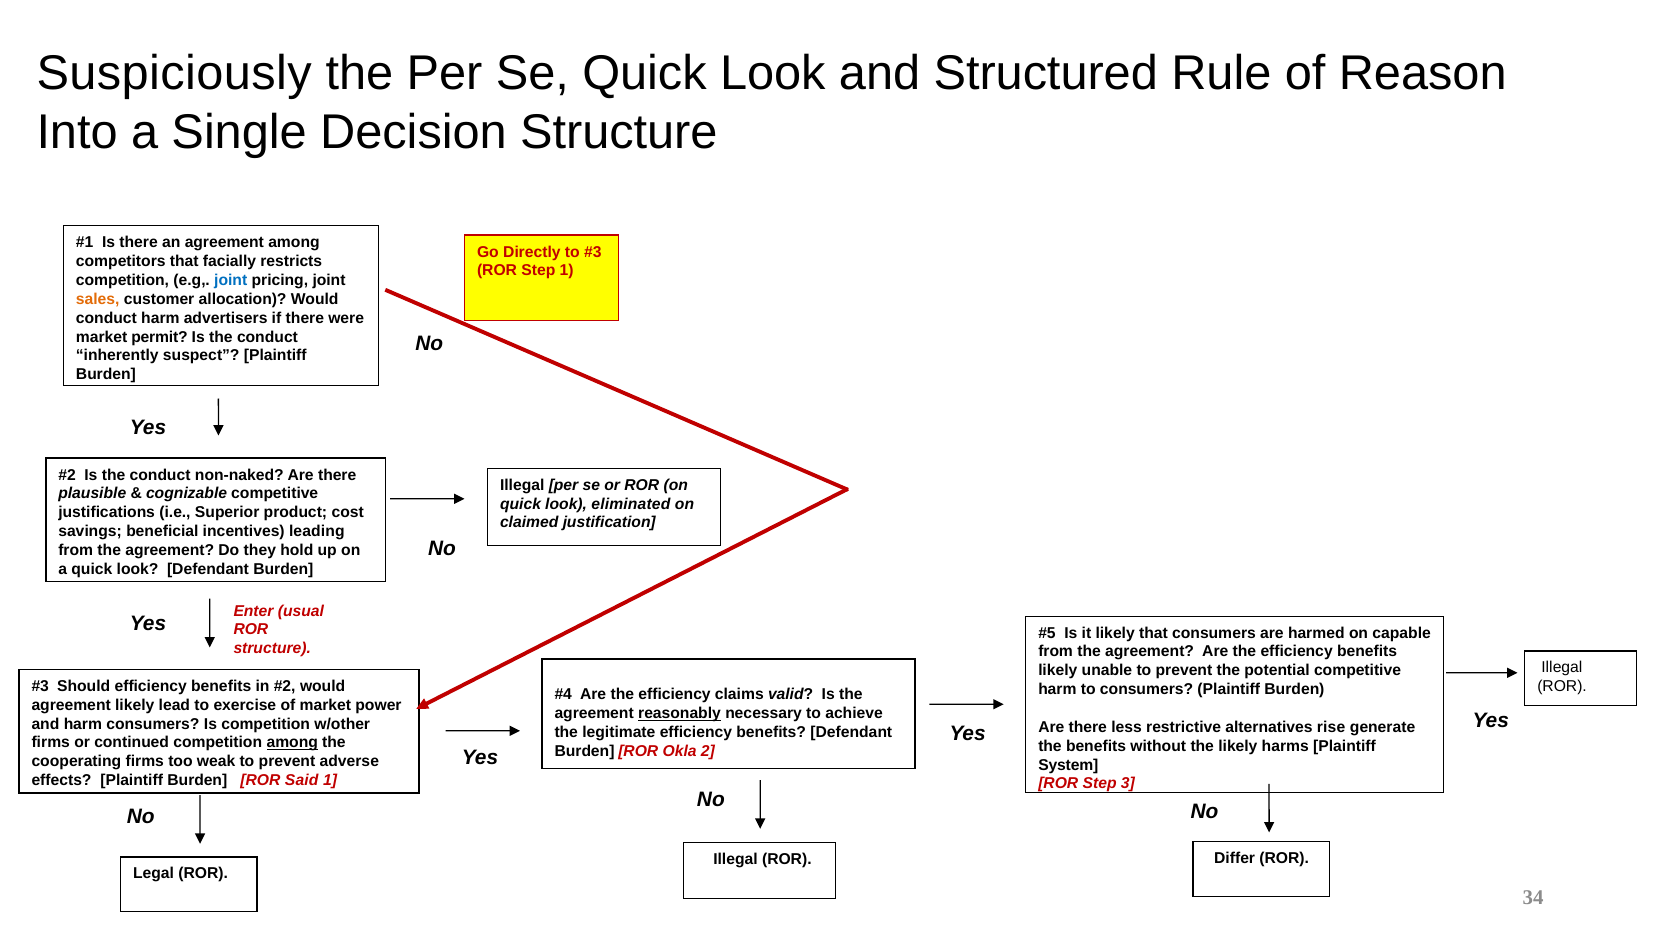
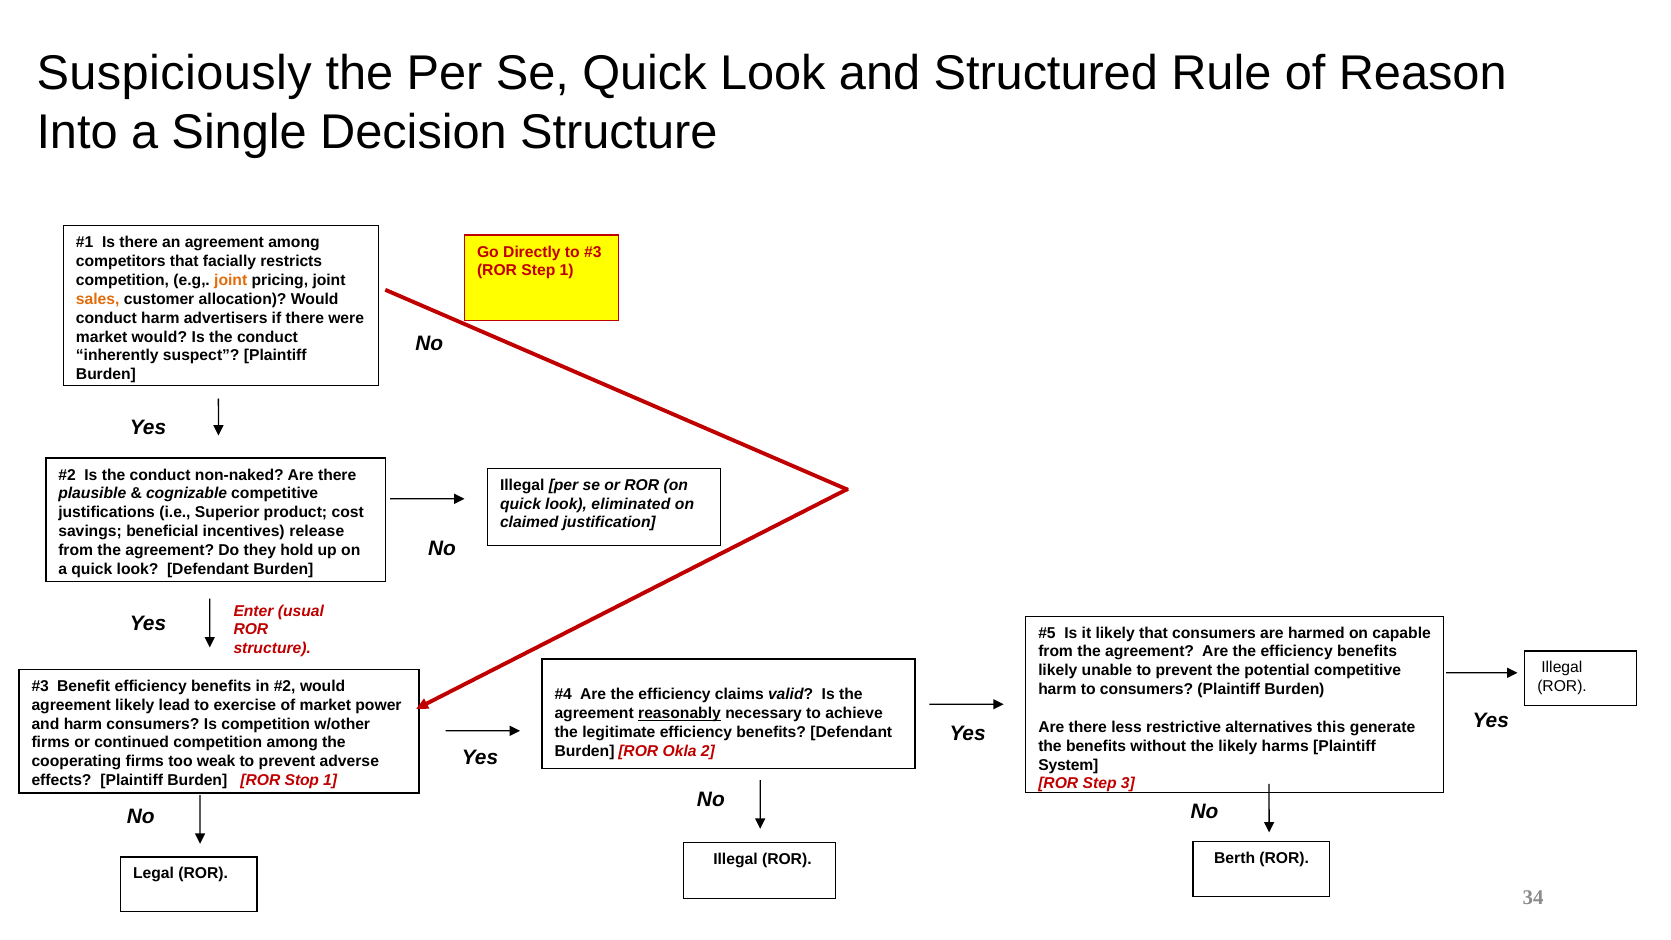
joint colour: blue -> orange (231, 280)
market permit: permit -> would (159, 337)
leading: leading -> release (317, 531)
Should: Should -> Benefit (84, 686)
rise: rise -> this (1331, 727)
among underline: present -> none (292, 743)
Said: Said -> Stop (302, 780)
Differ: Differ -> Berth (1235, 858)
